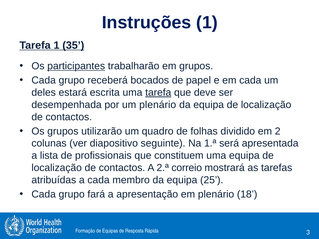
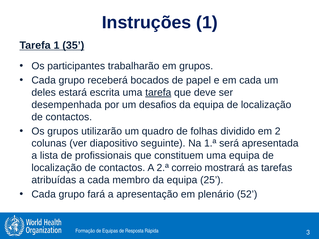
participantes underline: present -> none (76, 66)
um plenário: plenário -> desafios (158, 105)
18: 18 -> 52 (247, 194)
